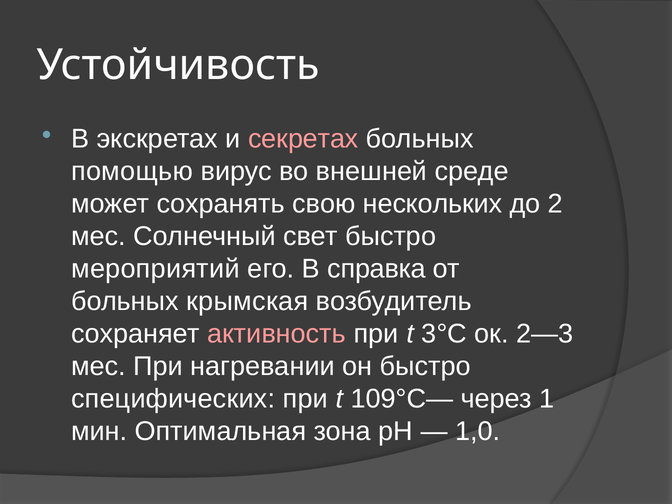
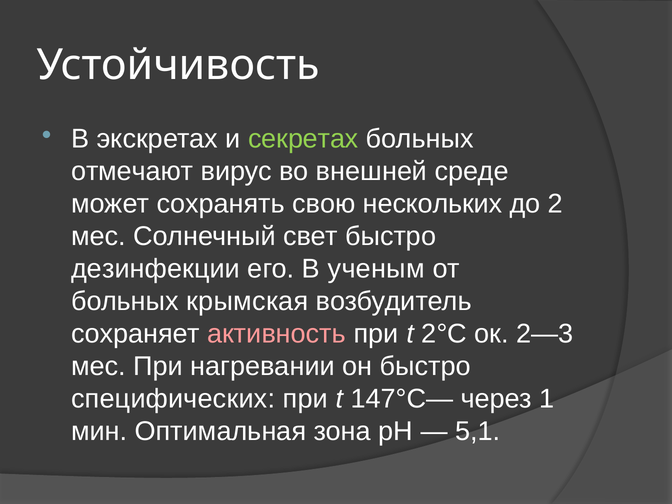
секретах colour: pink -> light green (303, 139)
помощью: помощью -> отмечают (132, 172)
мероприятий: мероприятий -> дезинфекции (155, 269)
справка: справка -> ученым (376, 269)
3°С: 3°С -> 2°С (444, 334)
109°С—: 109°С— -> 147°С— (402, 399)
1,0: 1,0 -> 5,1 (478, 431)
